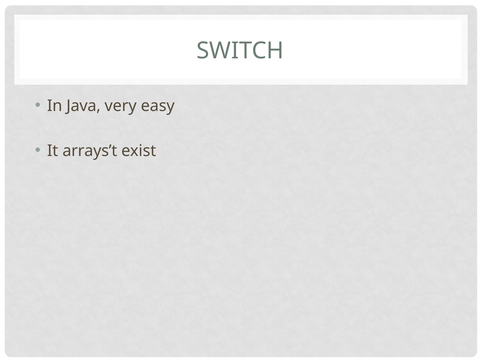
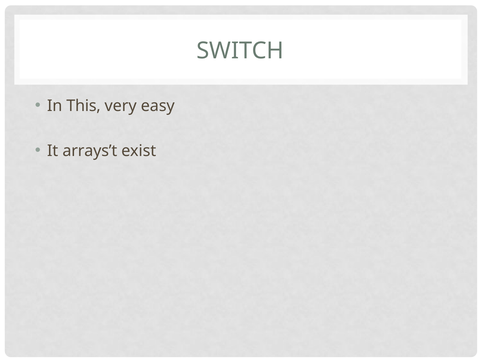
Java: Java -> This (84, 106)
